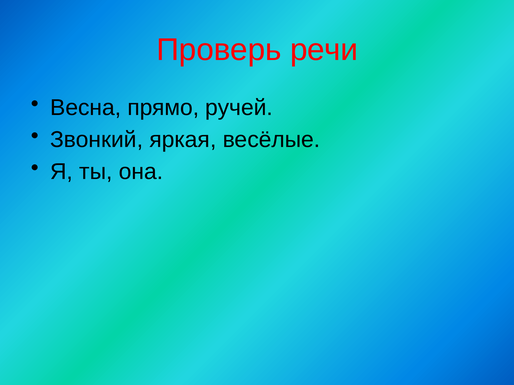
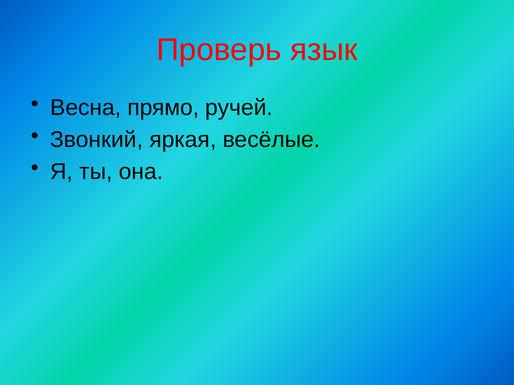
речи: речи -> язык (324, 50)
